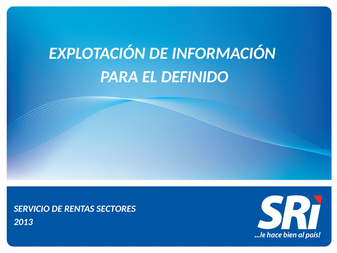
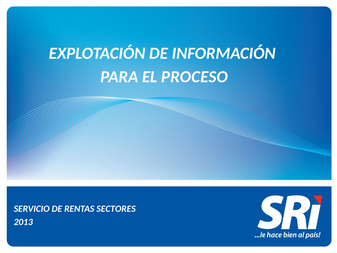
DEFINIDO: DEFINIDO -> PROCESO (195, 77)
